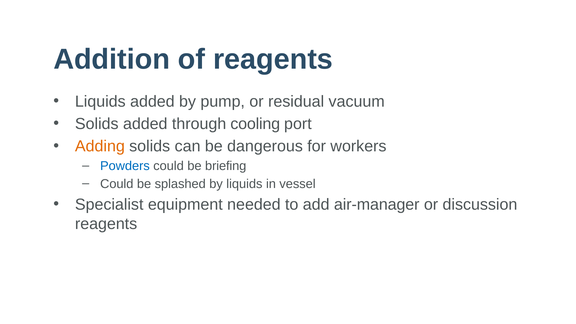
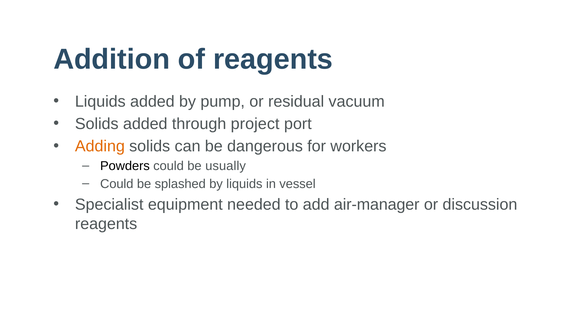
cooling: cooling -> project (255, 124)
Powders colour: blue -> black (125, 166)
briefing: briefing -> usually (226, 166)
